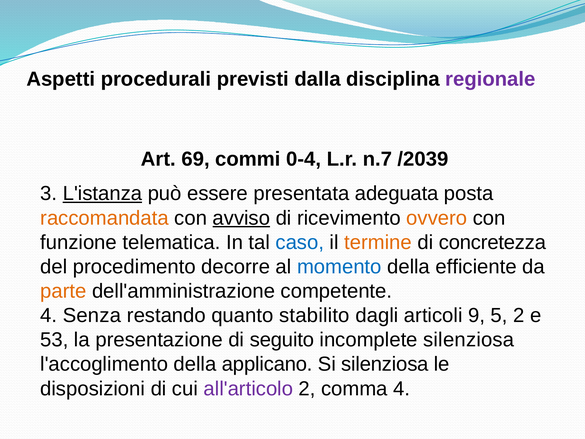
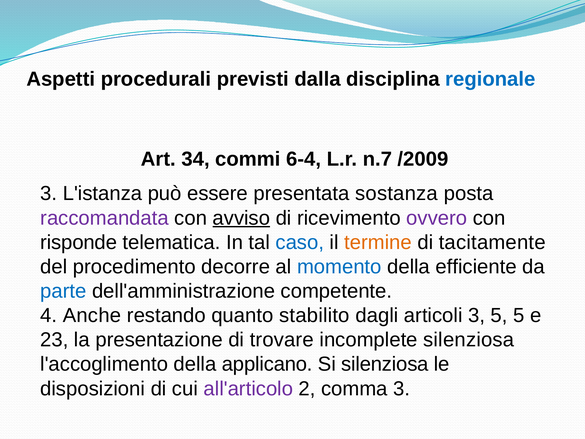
regionale colour: purple -> blue (490, 79)
69: 69 -> 34 (196, 159)
0-4: 0-4 -> 6-4 (304, 159)
/2039: /2039 -> /2009 (423, 159)
L'istanza underline: present -> none (102, 193)
adeguata: adeguata -> sostanza (397, 193)
raccomandata colour: orange -> purple (104, 218)
ovvero colour: orange -> purple (437, 218)
funzione: funzione -> risponde (79, 242)
concretezza: concretezza -> tacitamente (492, 242)
parte colour: orange -> blue (63, 291)
Senza: Senza -> Anche (92, 315)
articoli 9: 9 -> 3 (477, 315)
5 2: 2 -> 5 (519, 315)
53: 53 -> 23 (54, 340)
seguito: seguito -> trovare (282, 340)
comma 4: 4 -> 3 (402, 388)
